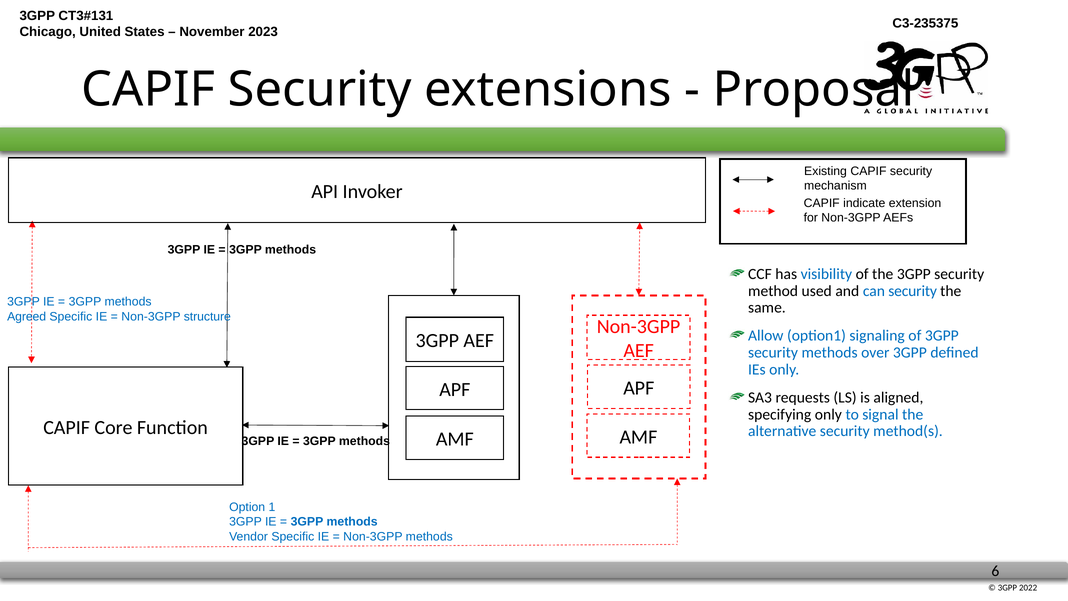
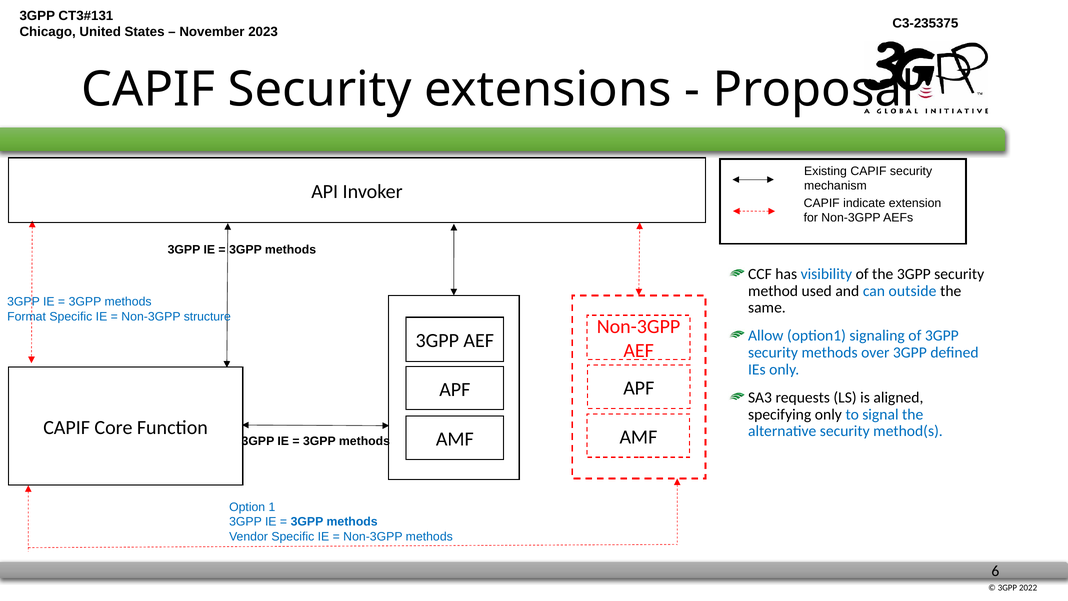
can security: security -> outside (913, 291)
Agreed: Agreed -> Format (27, 316)
